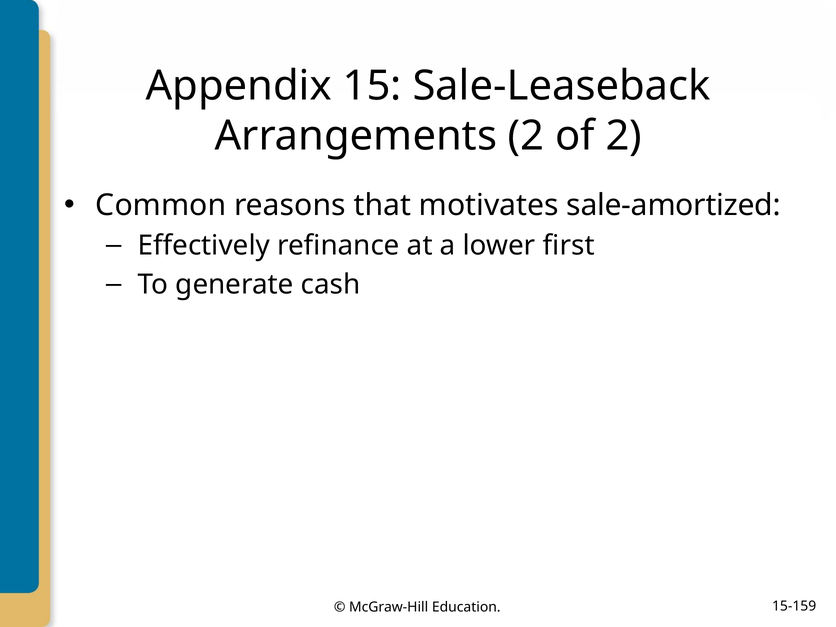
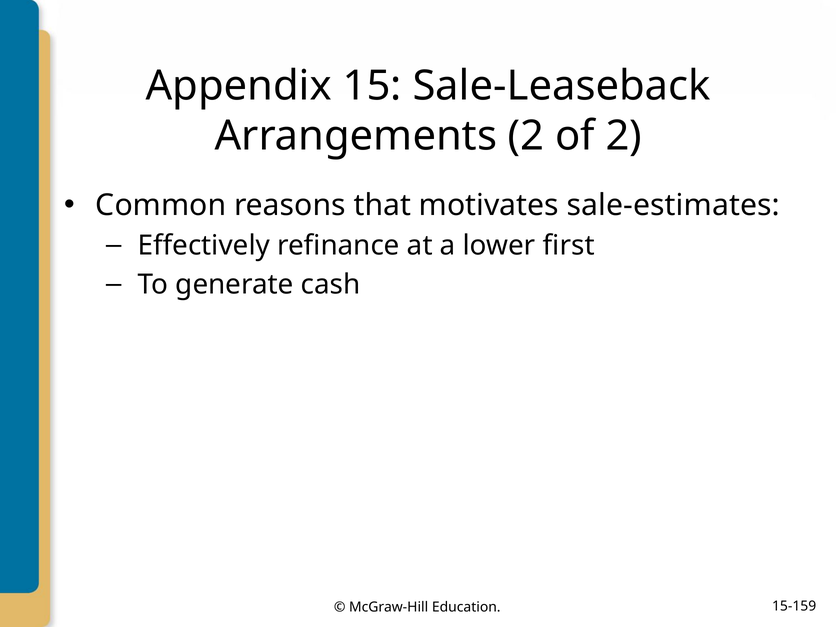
sale-amortized: sale-amortized -> sale-estimates (673, 206)
